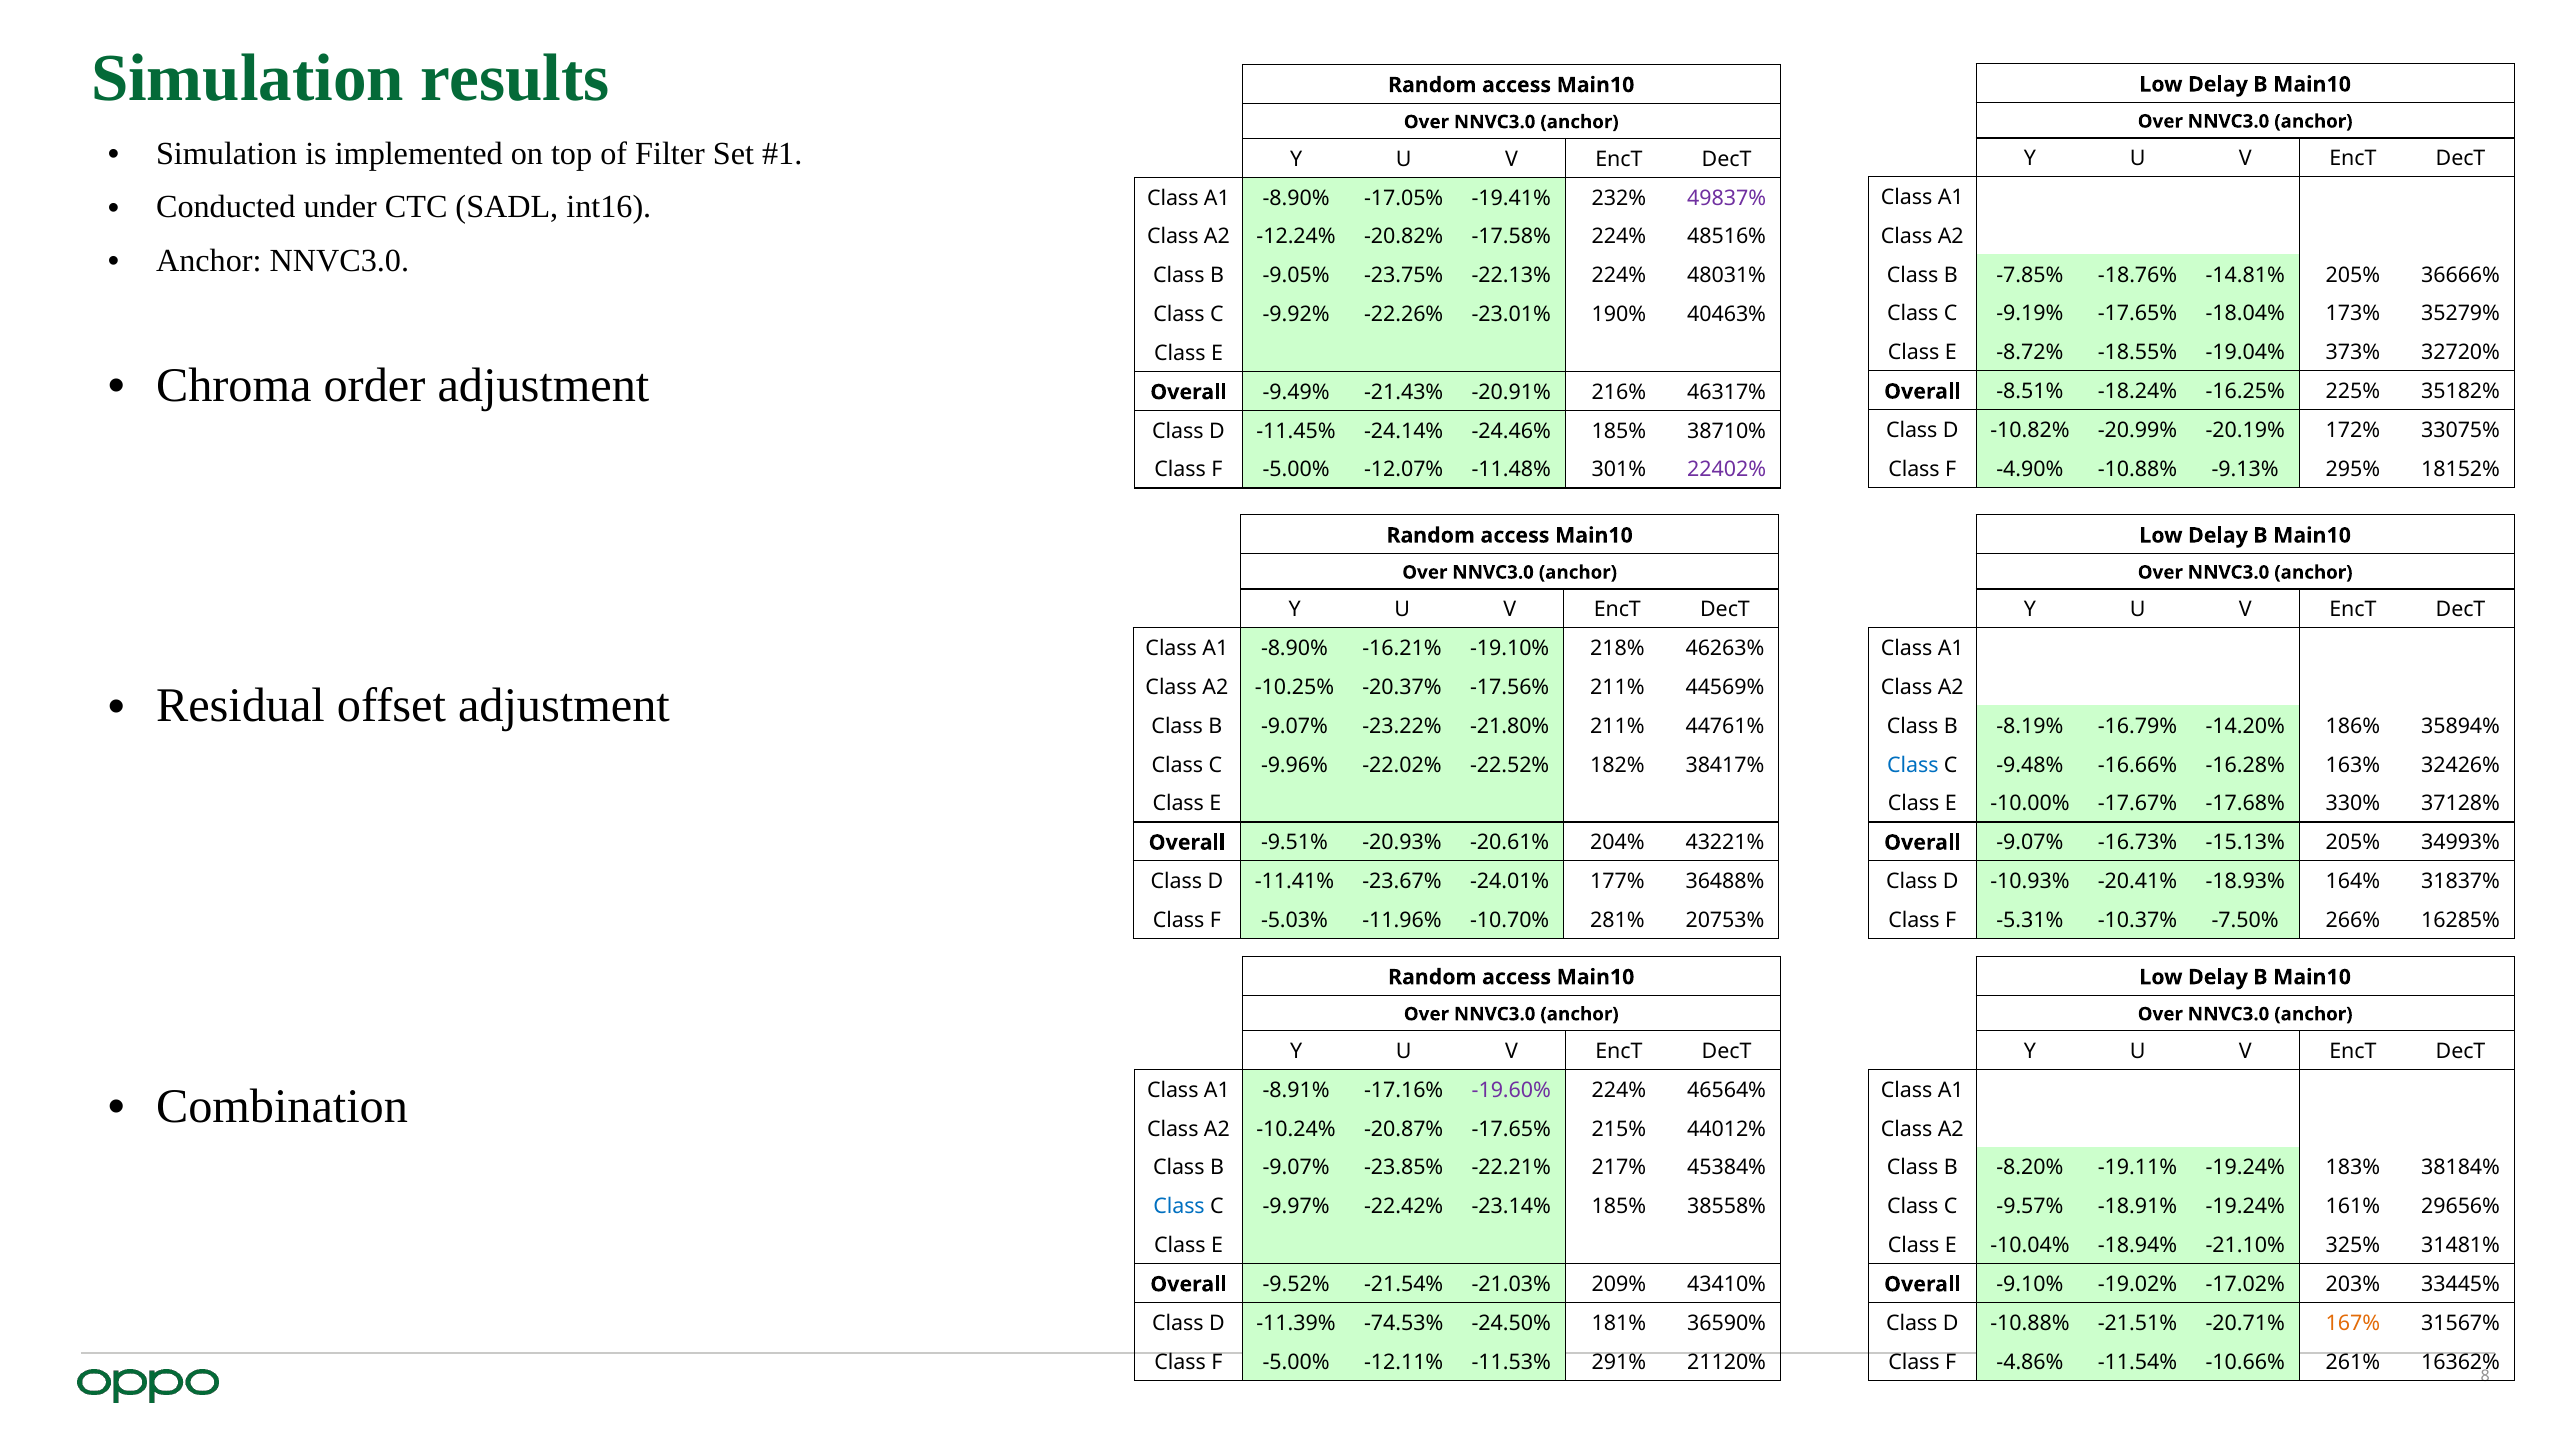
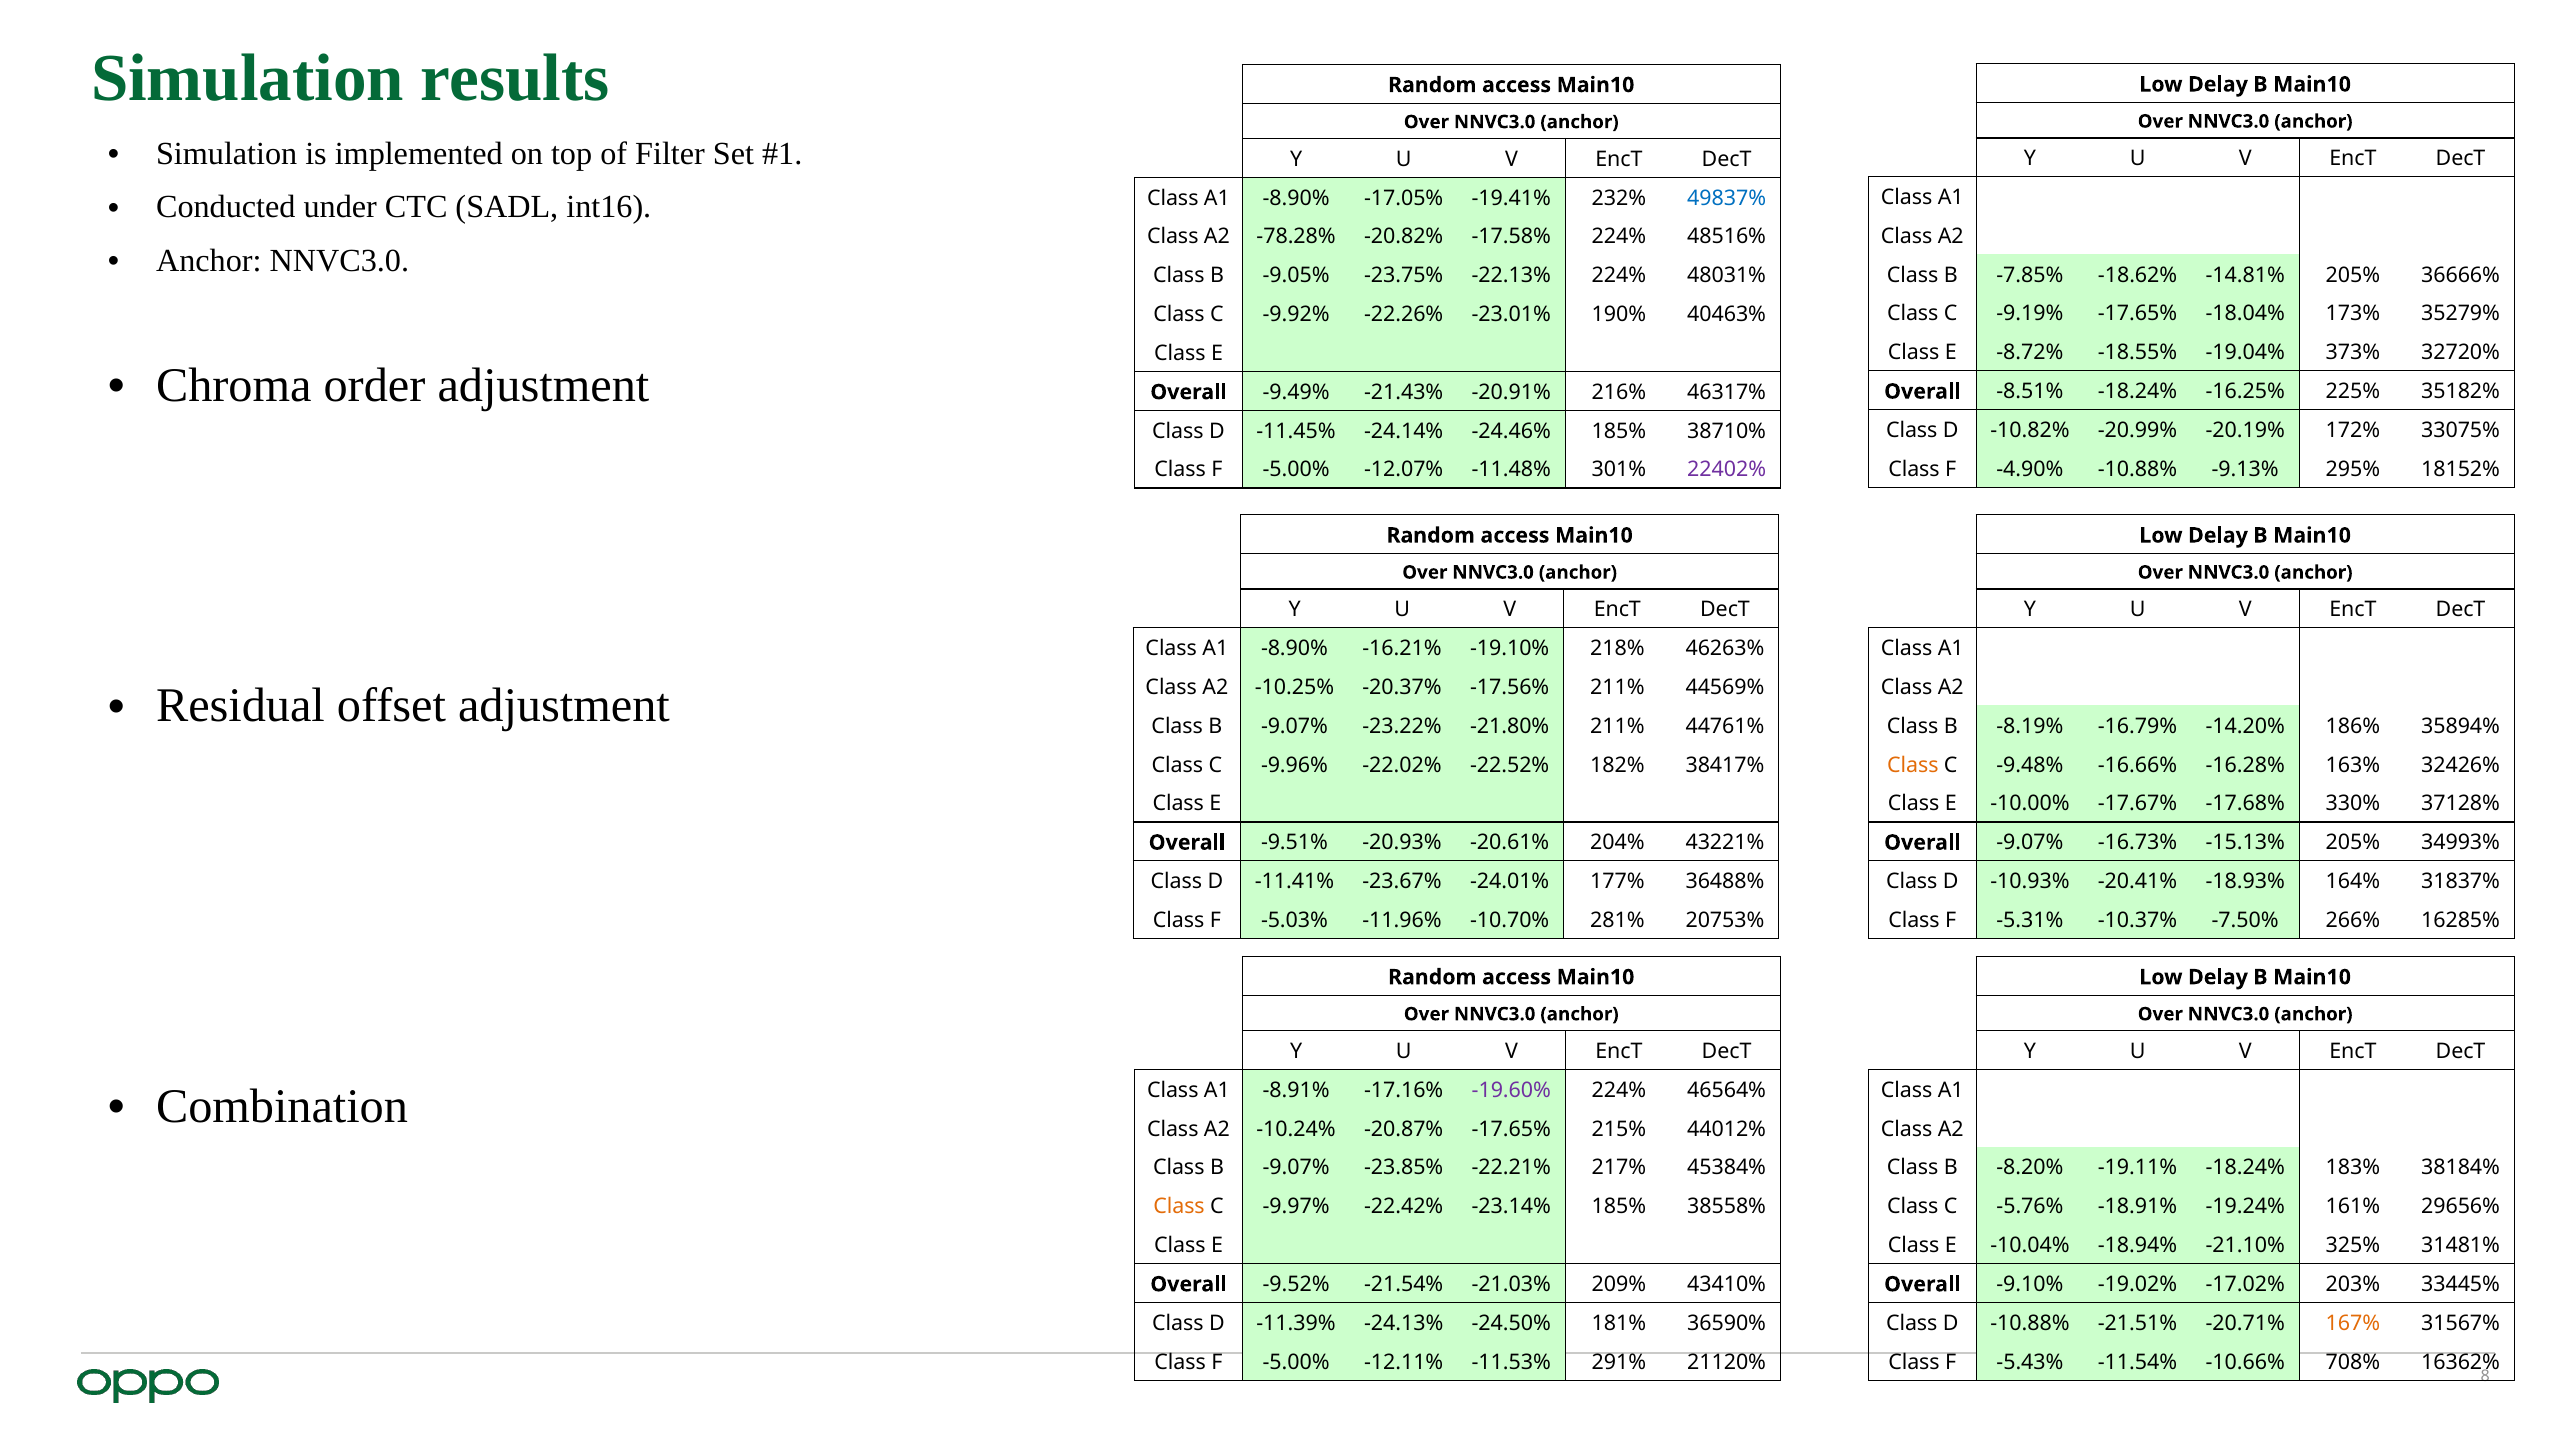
49837% colour: purple -> blue (1727, 198)
-12.24%: -12.24% -> -78.28% (1296, 237)
-18.76%: -18.76% -> -18.62% (2138, 275)
Class colour: blue -> orange (1913, 765)
-19.11% -19.24%: -19.24% -> -18.24% (2245, 1168)
Class colour: blue -> orange (1179, 1207)
-9.57%: -9.57% -> -5.76% (2030, 1207)
-74.53%: -74.53% -> -24.13% (1404, 1323)
-4.86%: -4.86% -> -5.43% (2030, 1362)
261%: 261% -> 708% (2353, 1362)
